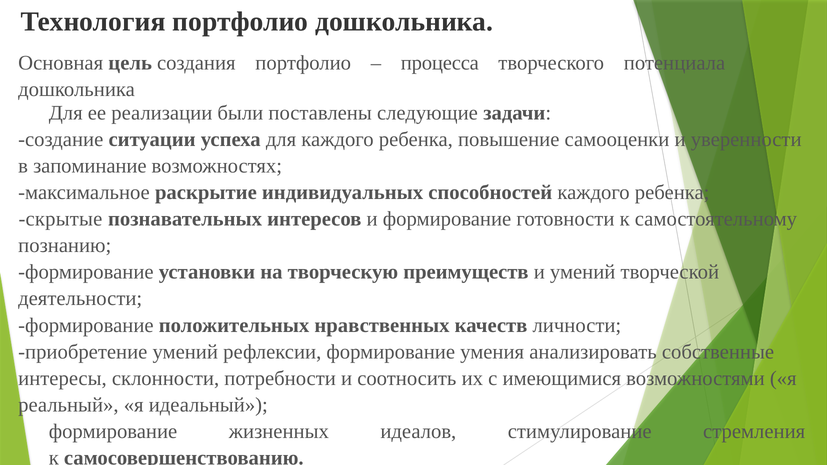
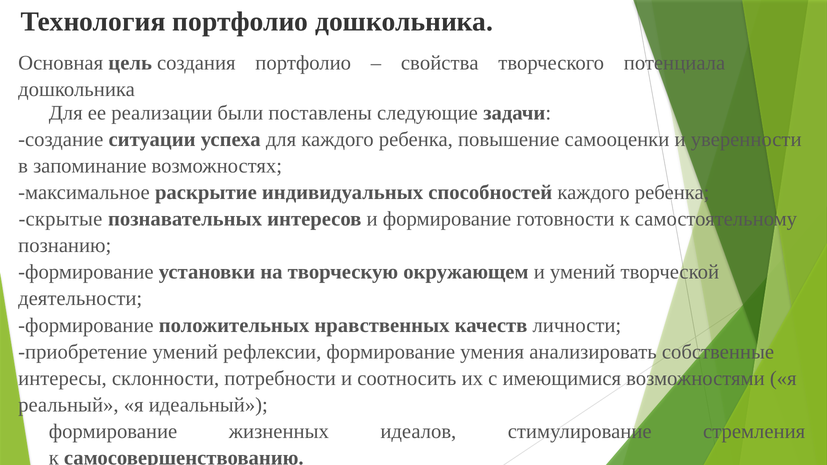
процесса: процесса -> свойства (440, 63)
преимуществ: преимуществ -> окружающем (466, 272)
